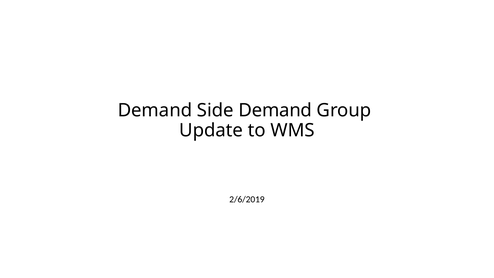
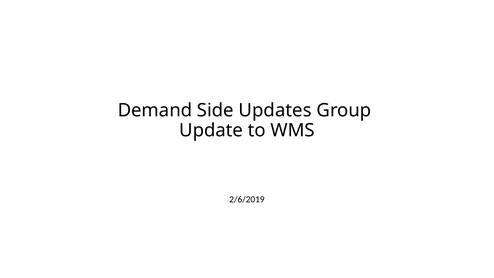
Side Demand: Demand -> Updates (275, 110)
